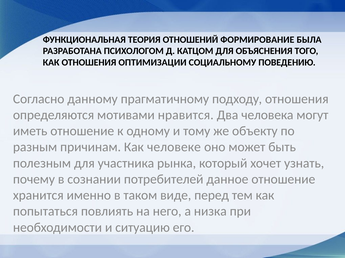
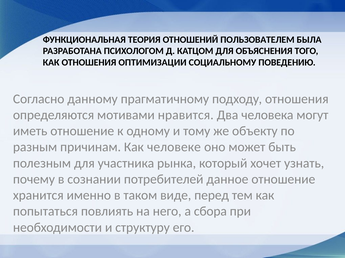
ФОРМИРОВАНИЕ: ФОРМИРОВАНИЕ -> ПОЛЬЗОВАТЕЛЕМ (257, 40)
низка: низка -> сбора (210, 212)
ситуацию: ситуацию -> структуру (143, 228)
